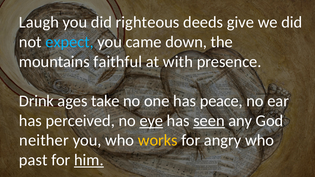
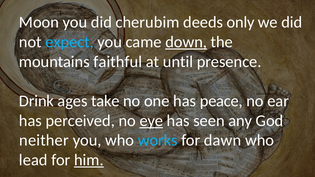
Laugh: Laugh -> Moon (39, 22)
righteous: righteous -> cherubim (148, 22)
give: give -> only (241, 22)
down underline: none -> present (186, 42)
with: with -> until (178, 62)
seen underline: present -> none (209, 121)
works colour: yellow -> light blue (158, 140)
angry: angry -> dawn (223, 140)
past: past -> lead (33, 160)
